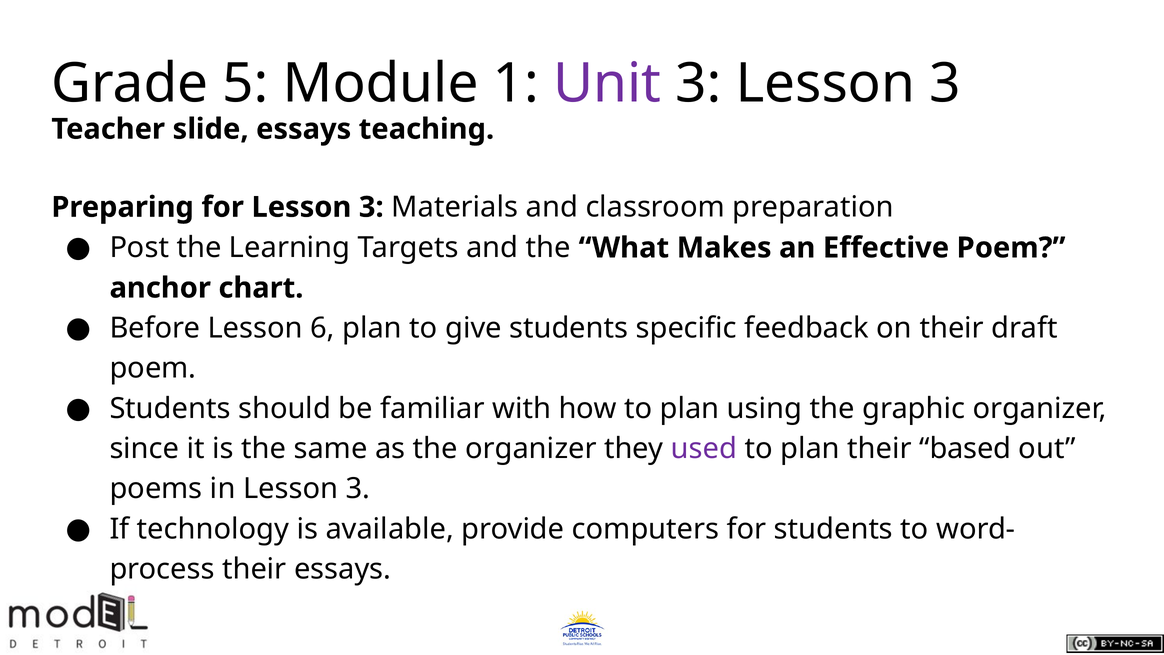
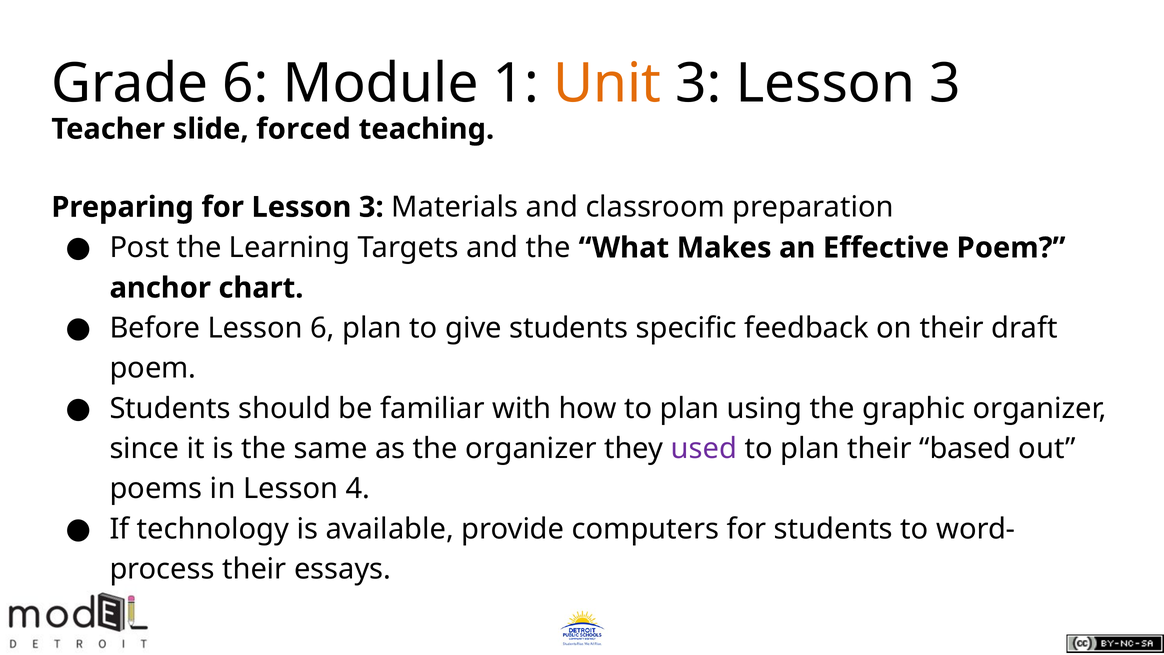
Grade 5: 5 -> 6 (246, 84)
Unit colour: purple -> orange (607, 84)
slide essays: essays -> forced (303, 129)
in Lesson 3: 3 -> 4 (358, 489)
